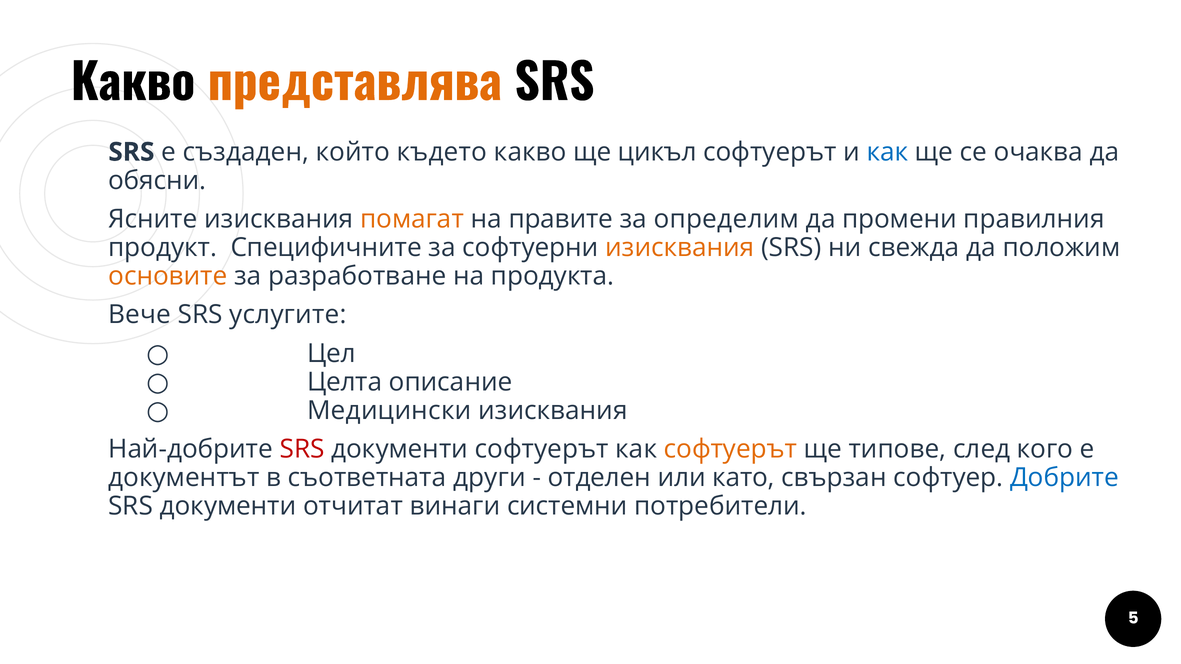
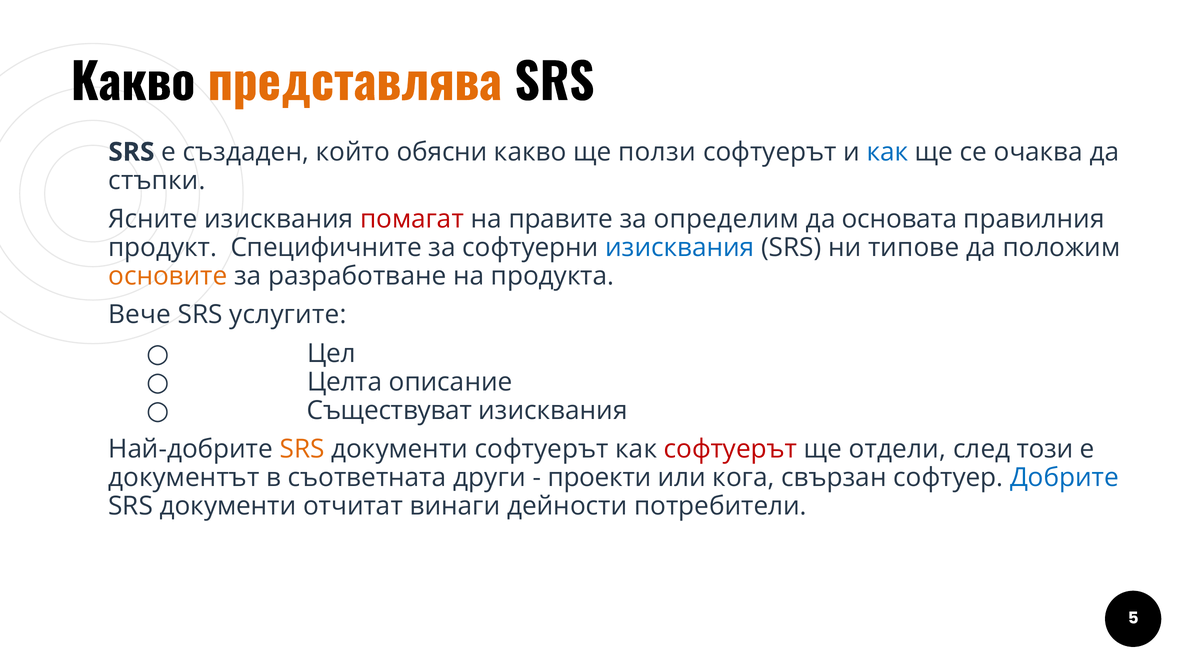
където: където -> обясни (442, 152)
цикъл: цикъл -> ползи (657, 152)
обясни: обясни -> стъпки (157, 180)
помагат colour: orange -> red (412, 219)
промени: промени -> основата (900, 219)
изисквания colour: orange -> blue (680, 248)
свежда: свежда -> типове (914, 248)
Медицински: Медицински -> Съществуват (389, 411)
SRS colour: red -> orange (302, 450)
софтуерът colour: orange -> red (730, 450)
типове: типове -> отдели (897, 450)
кого: кого -> този (1045, 450)
отделен: отделен -> проекти (599, 478)
като: като -> кога (743, 478)
системни: системни -> дейности (567, 506)
